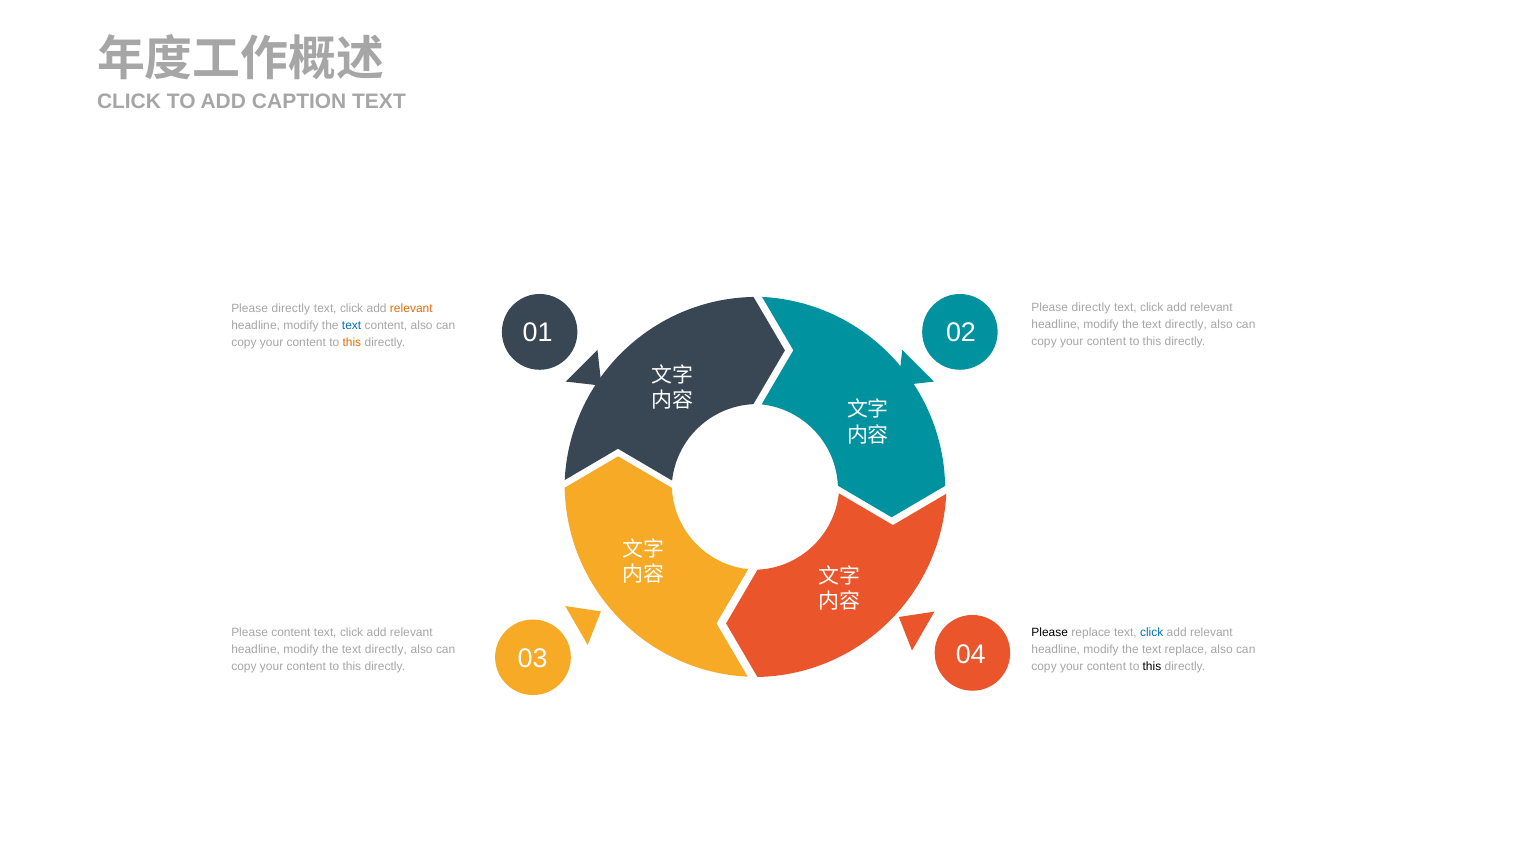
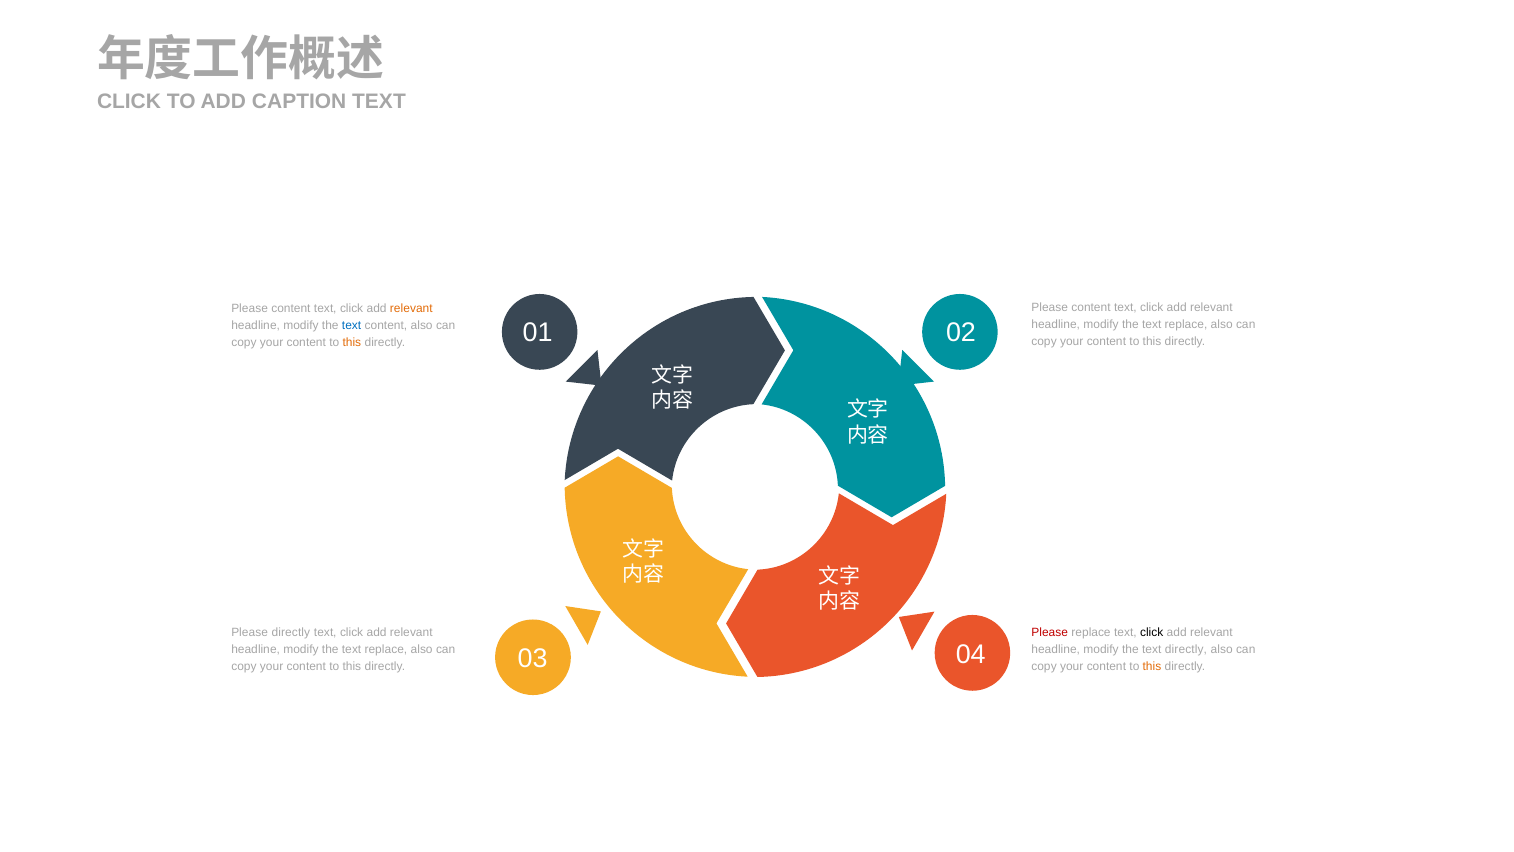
directly: directly -> content (1091, 307)
directly: directly -> content (291, 308)
directly: directly -> replace (1186, 325)
Please content: content -> directly (291, 632)
Please colour: black -> red (1050, 632)
click colour: blue -> black (1152, 632)
directly: directly -> replace (386, 649)
text replace: replace -> directly (1186, 649)
this colour: black -> orange (1152, 666)
